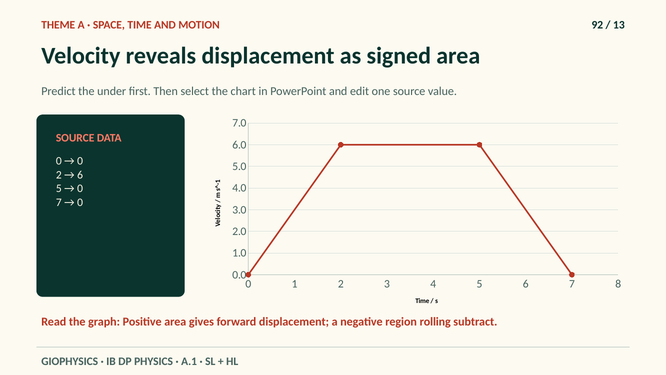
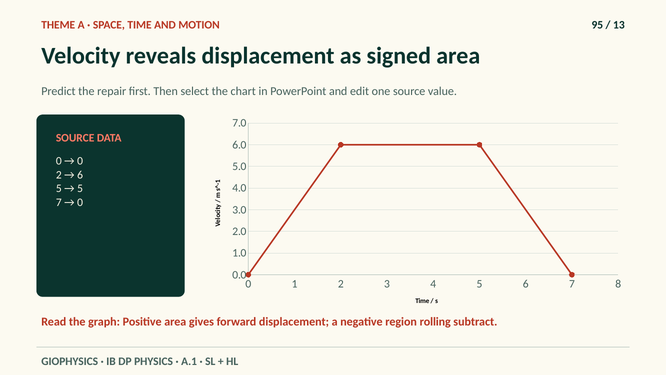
92: 92 -> 95 (597, 25)
under: under -> repair (112, 91)
0: 0 -> 5 (80, 188)
